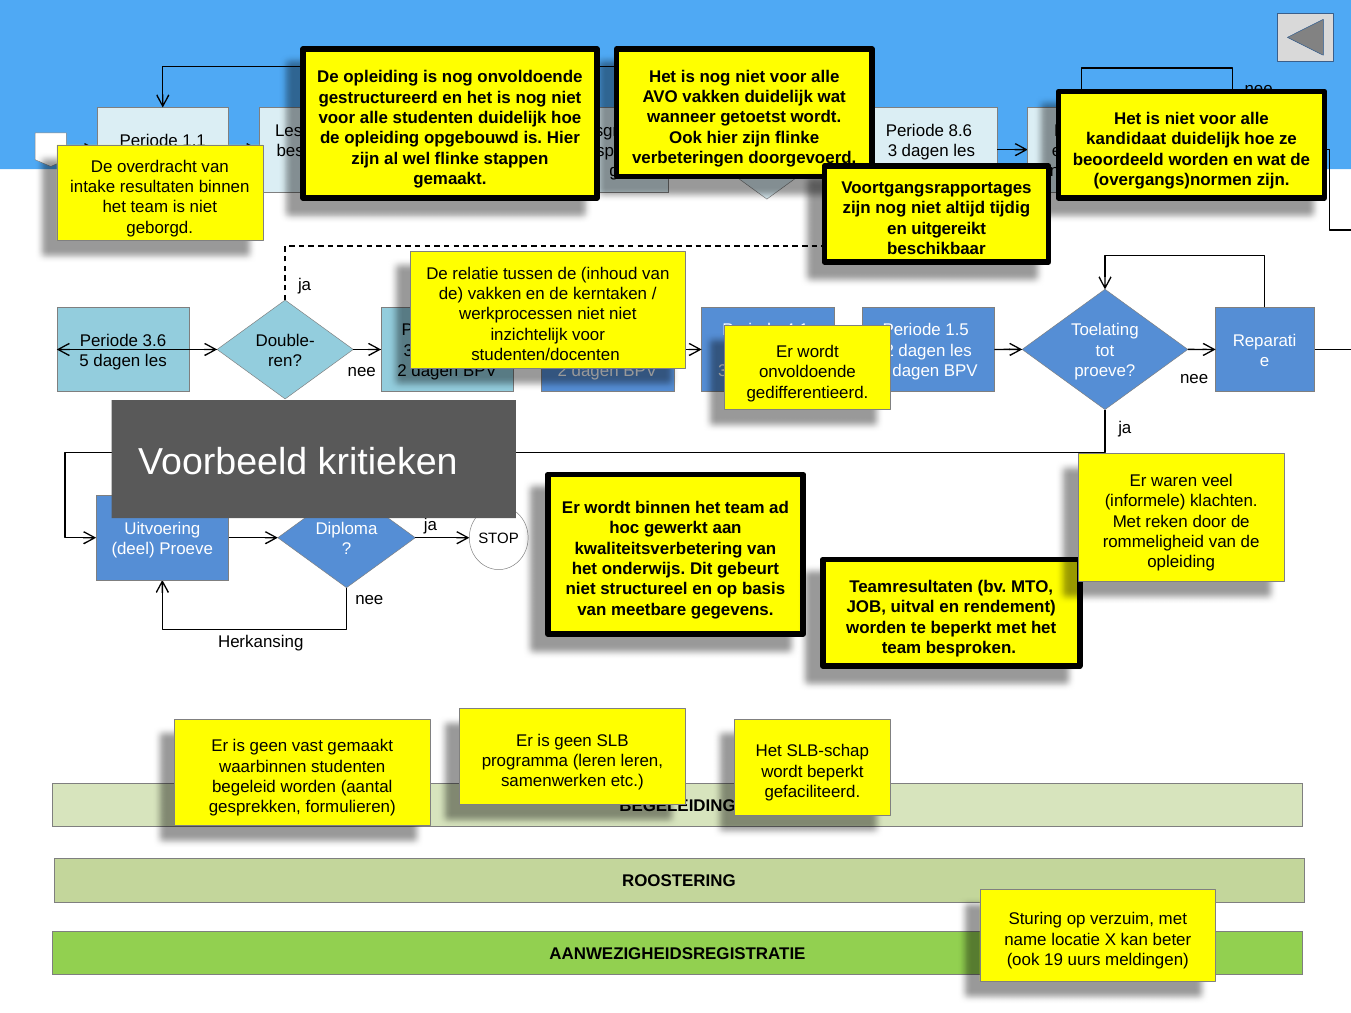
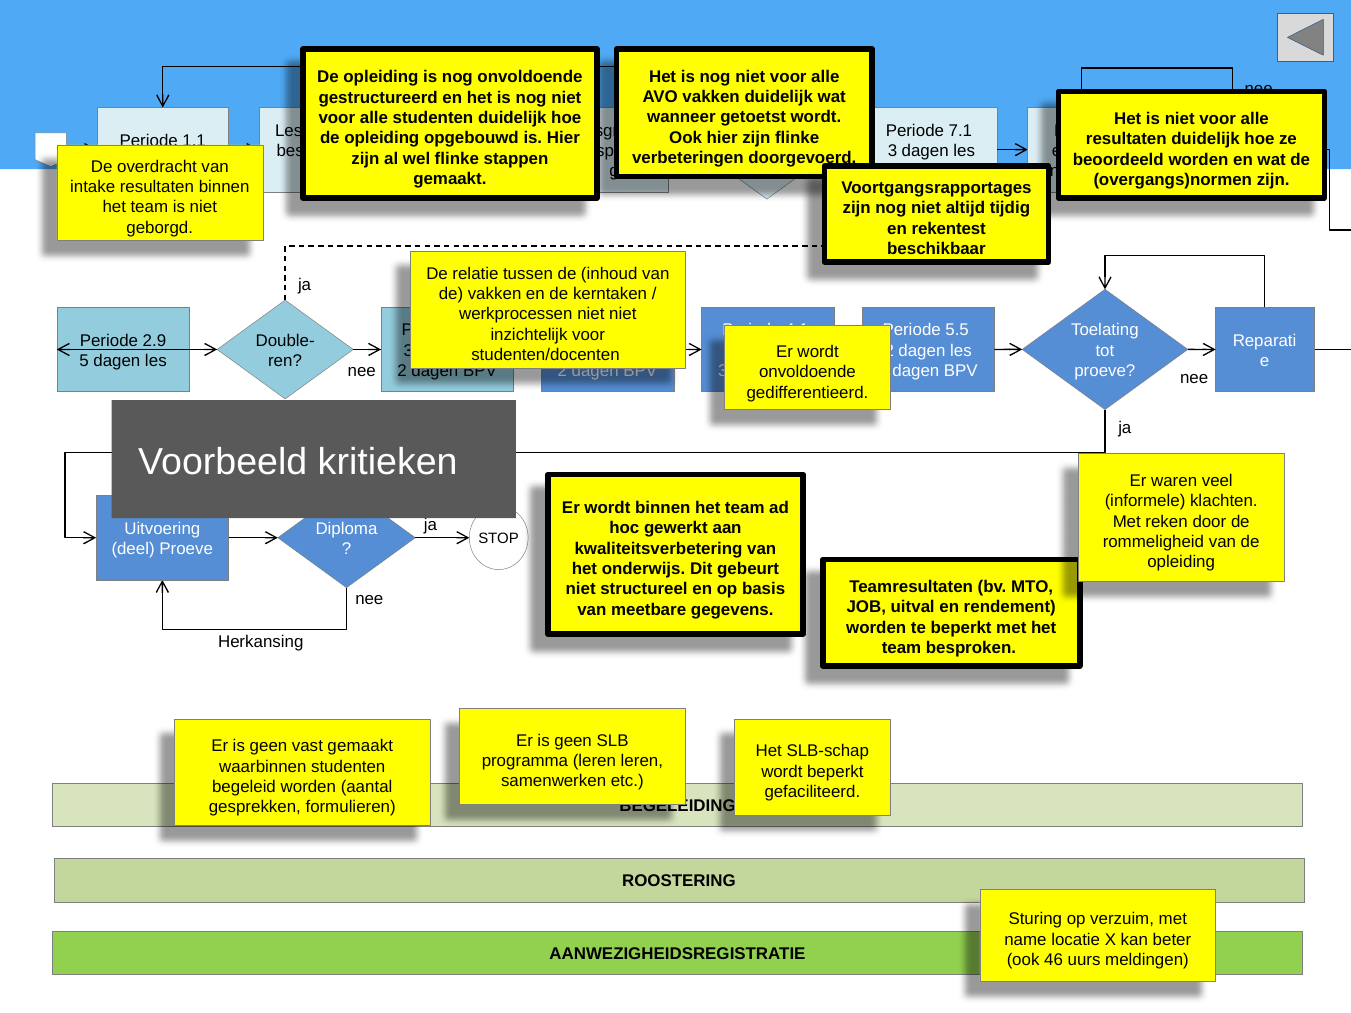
8.6: 8.6 -> 7.1 (960, 131)
kandidaat: kandidaat -> resultaten (1126, 139)
uitgereikt: uitgereikt -> rekentest (949, 229)
1.5: 1.5 -> 5.5 (957, 330)
3.6: 3.6 -> 2.9 (154, 341)
19: 19 -> 46 (1054, 960)
